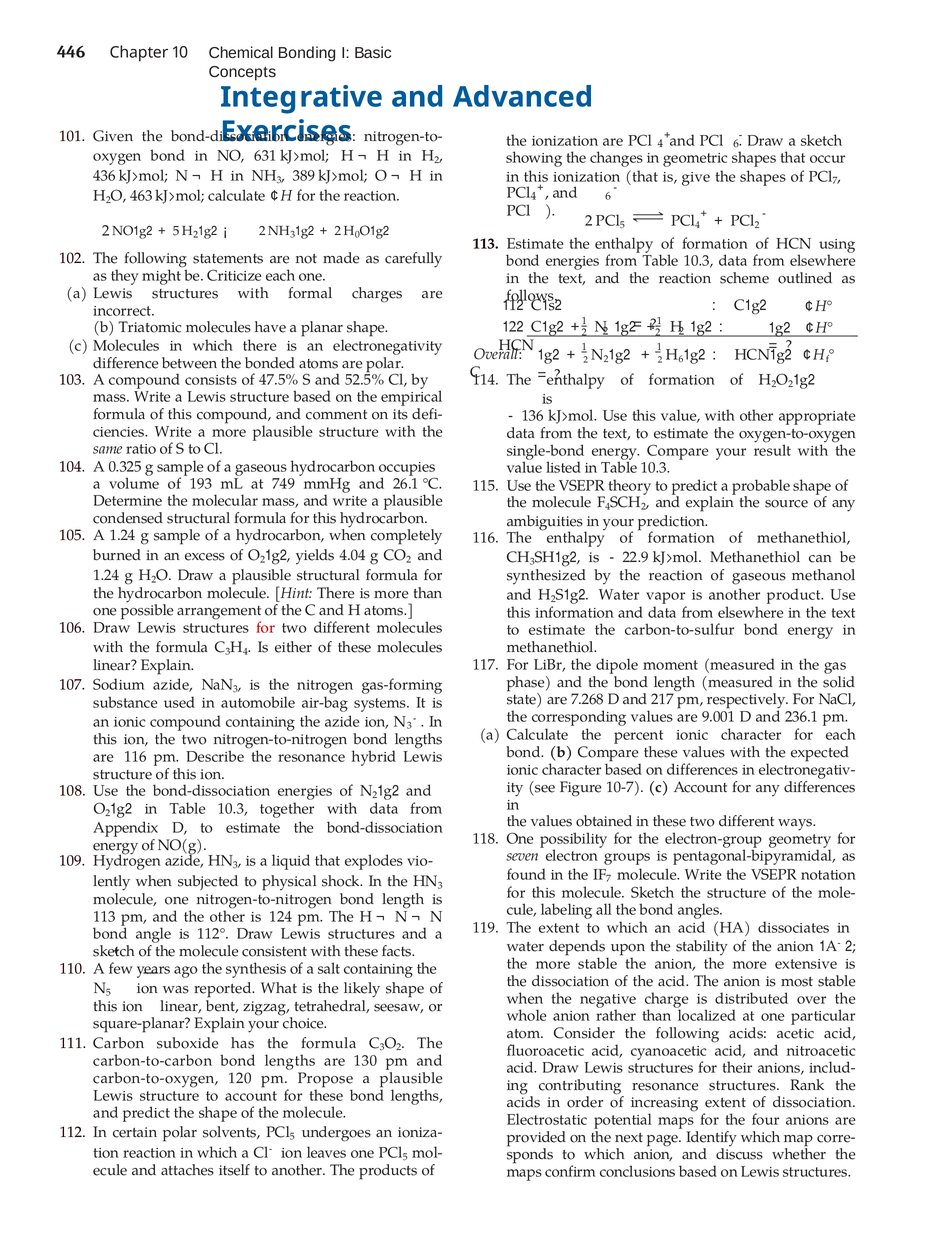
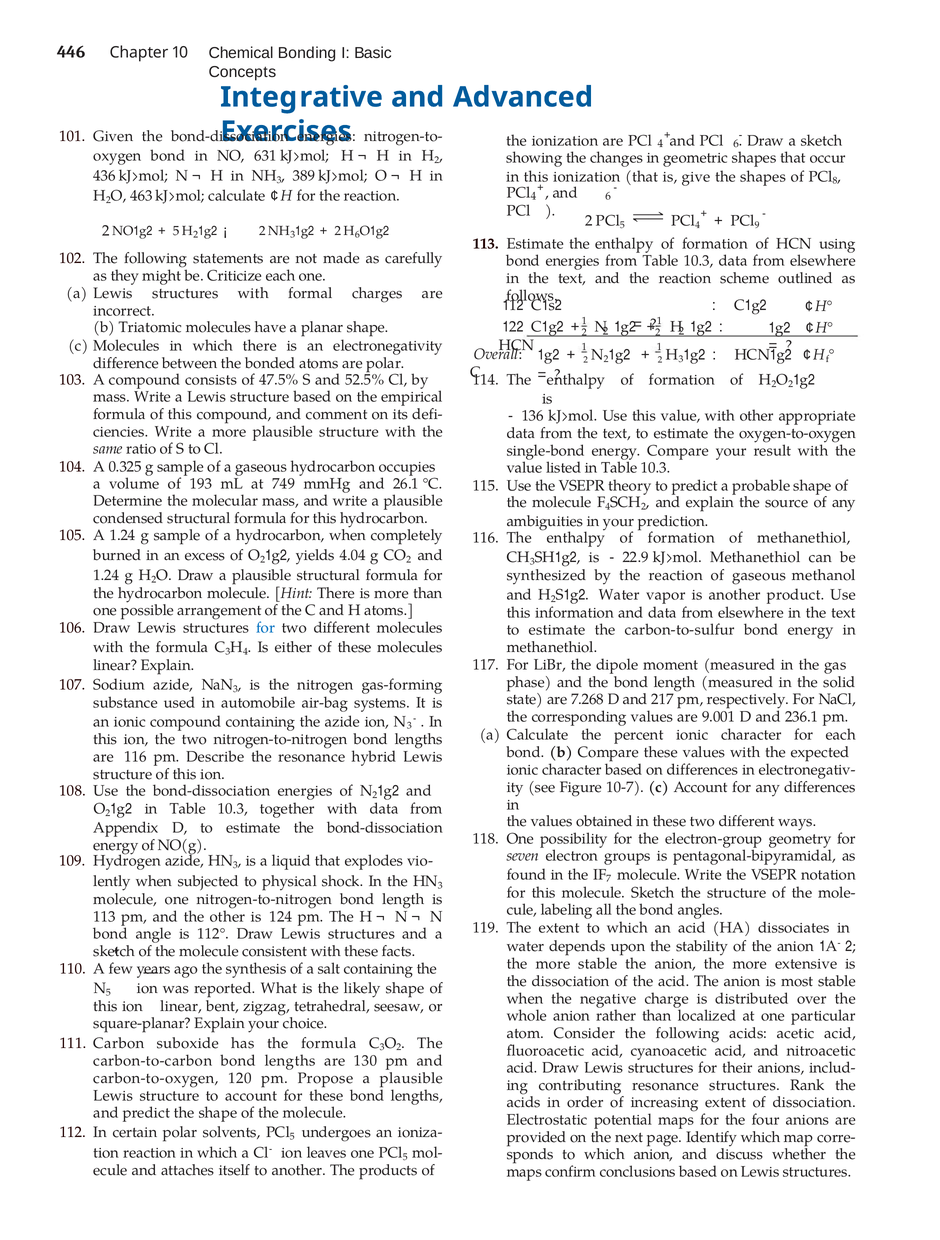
PCl 7: 7 -> 8 (835, 180)
PCl 2: 2 -> 9 (757, 225)
H 0: 0 -> 6 (357, 234)
H 6: 6 -> 3 (681, 359)
for colour: red -> blue (266, 627)
